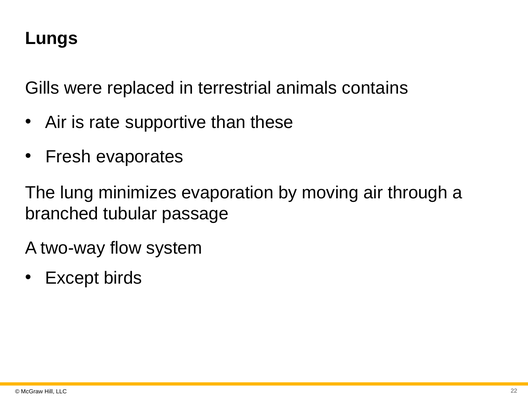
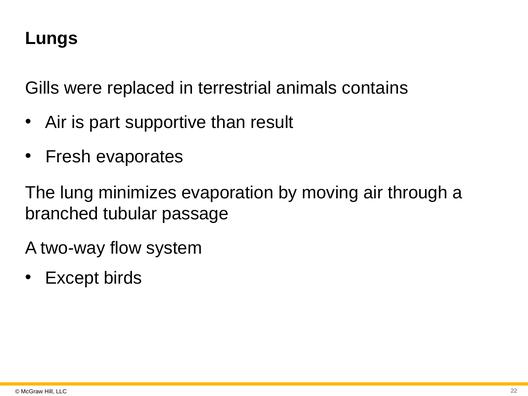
rate: rate -> part (105, 122)
these: these -> result (272, 122)
